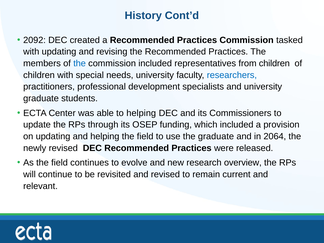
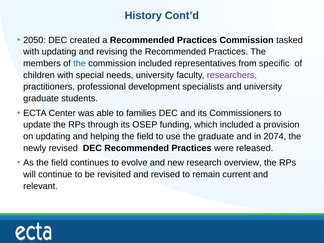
2092: 2092 -> 2050 (34, 40)
from children: children -> specific (274, 63)
researchers colour: blue -> purple (232, 75)
to helping: helping -> families (141, 113)
2064: 2064 -> 2074 (275, 136)
